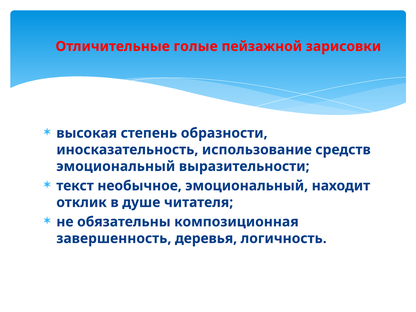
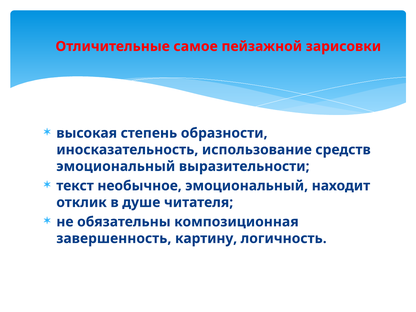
голые: голые -> самое (196, 46)
деревья: деревья -> картину (206, 238)
